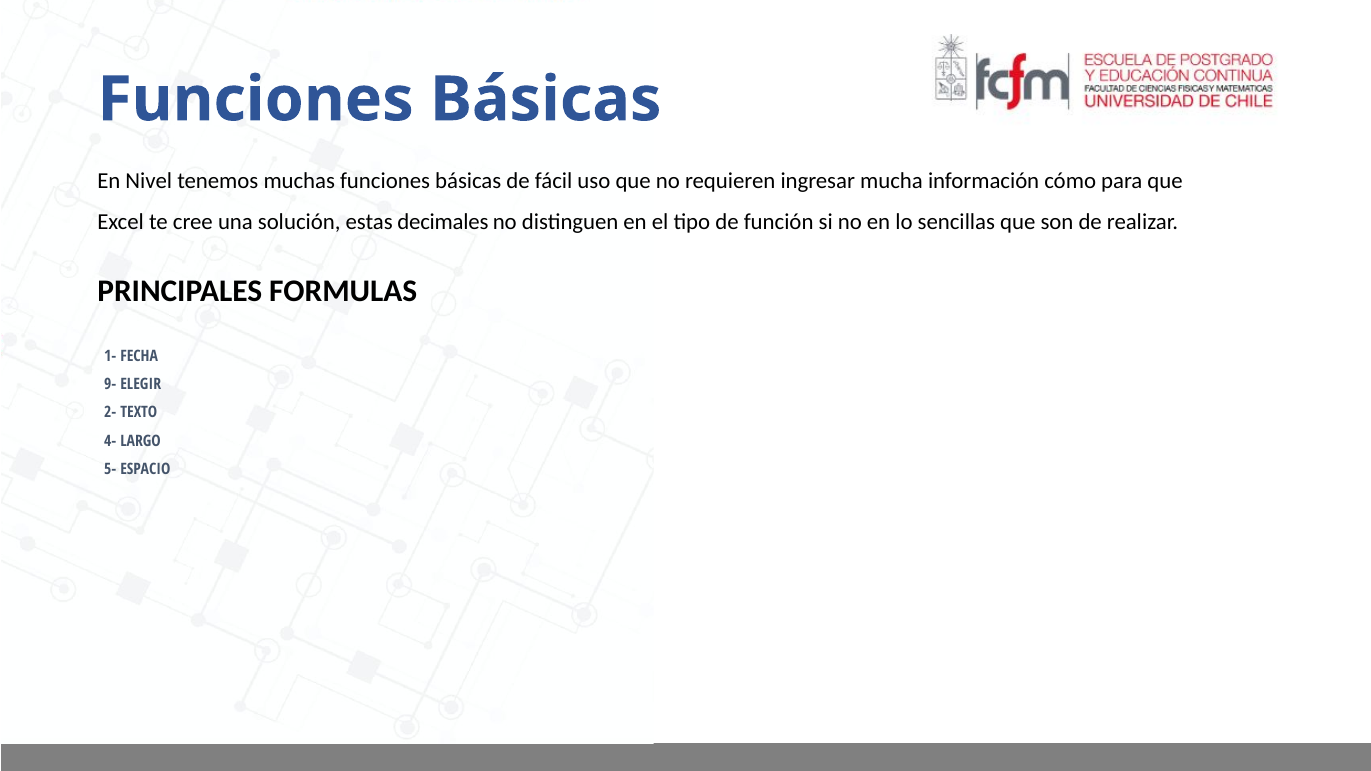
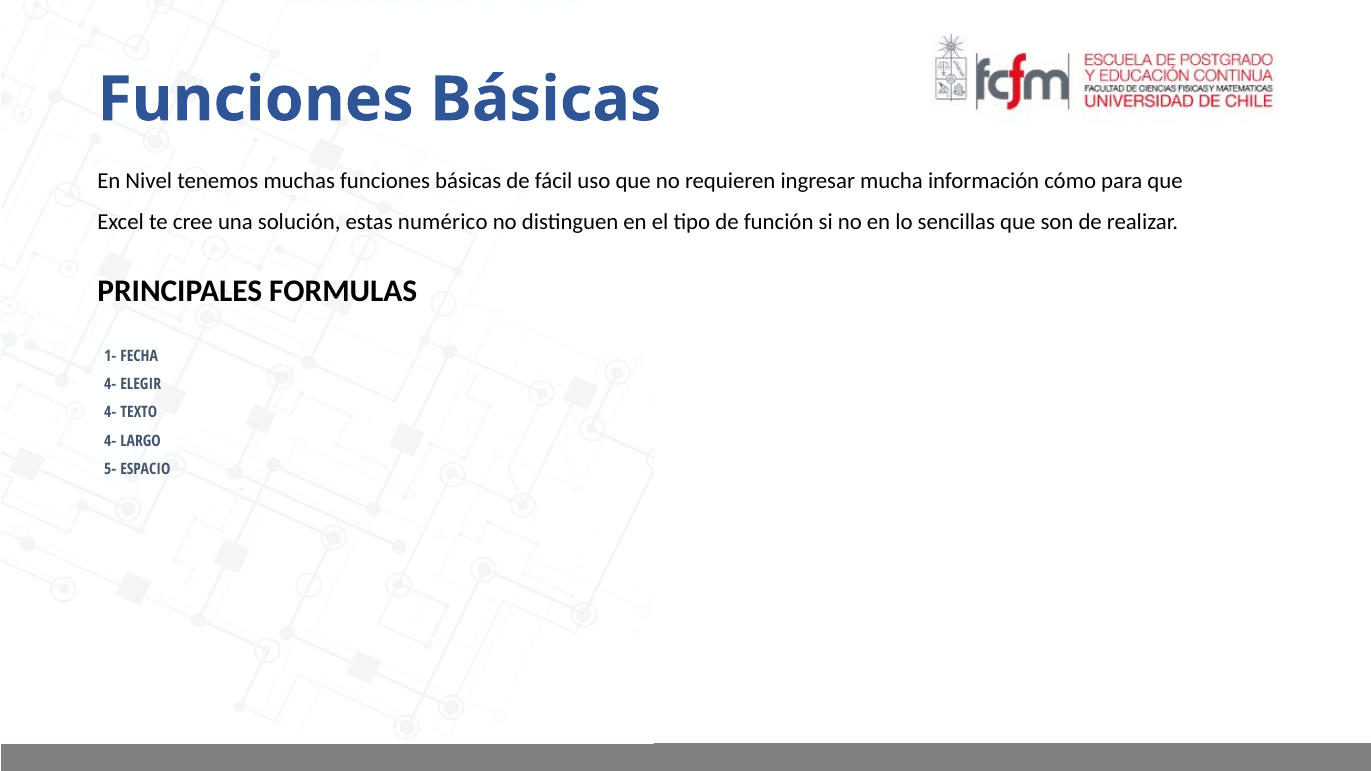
decimales: decimales -> numérico (443, 222)
9-: 9- -> 4- (110, 384)
2-: 2- -> 4- (110, 413)
